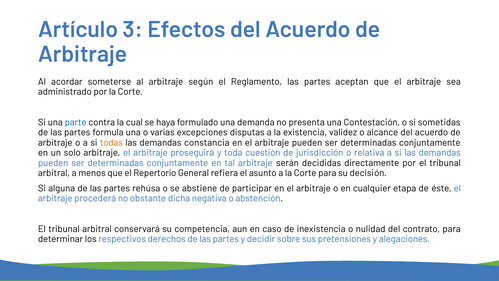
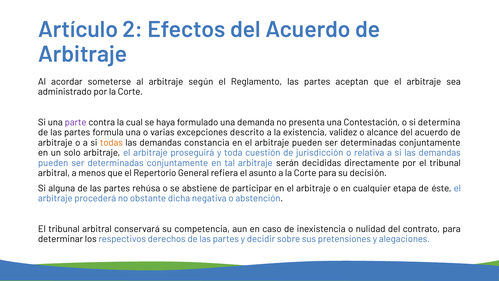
3: 3 -> 2 (133, 30)
parte colour: blue -> purple (76, 122)
sometidas: sometidas -> determina (439, 122)
disputas: disputas -> descrito (247, 132)
